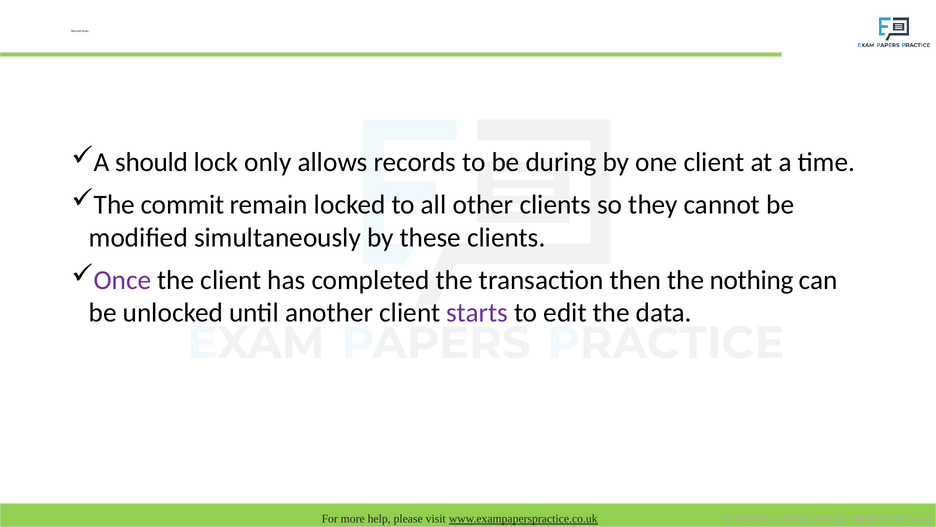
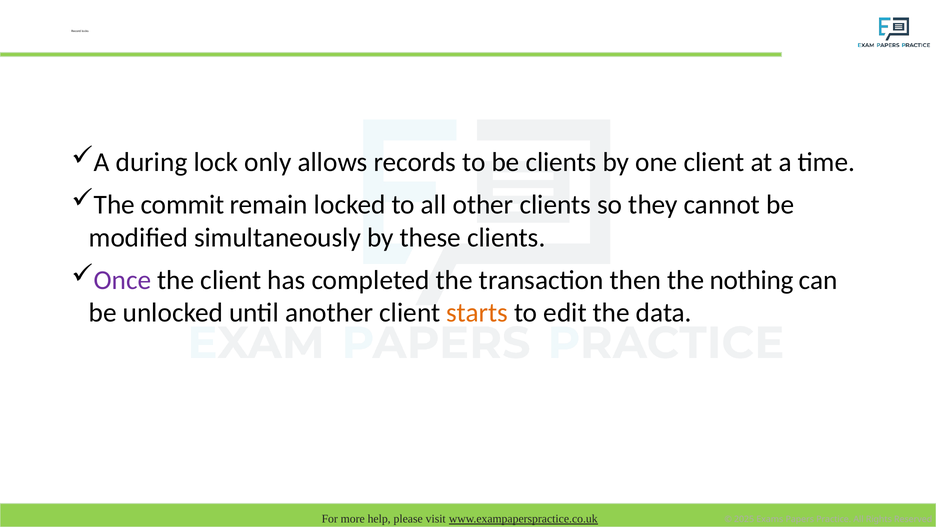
should: should -> during (152, 162)
be during: during -> clients (561, 162)
starts colour: purple -> orange (477, 313)
